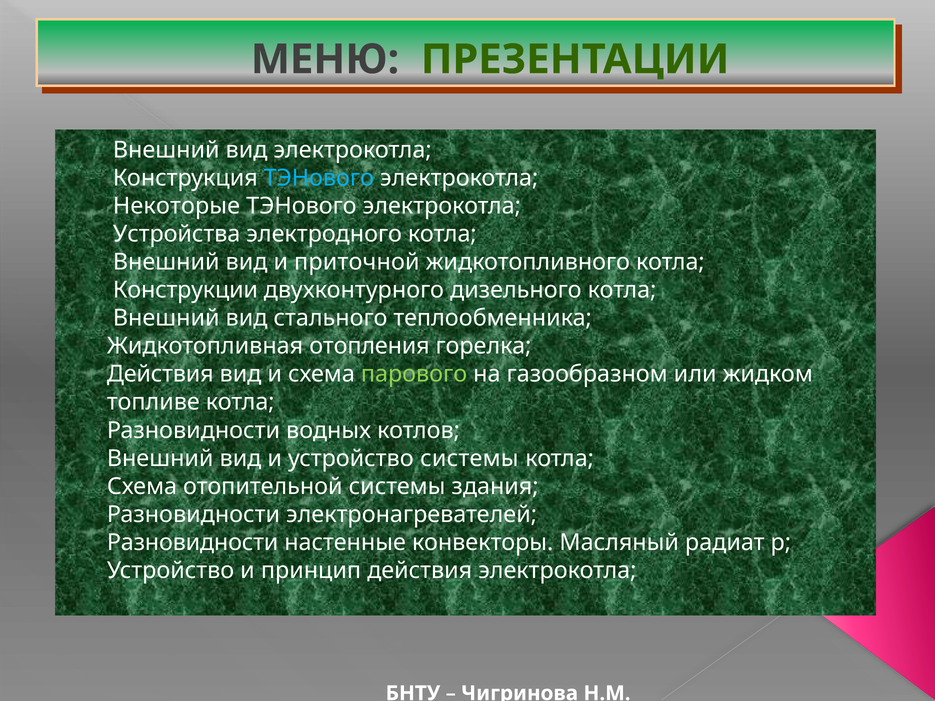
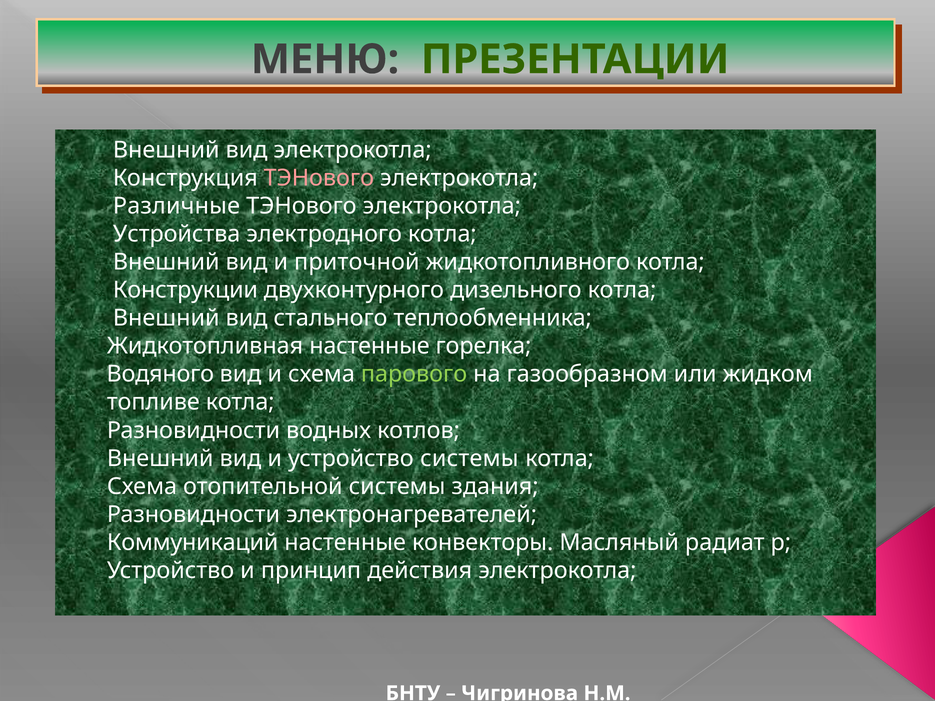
ТЭНового colour: light blue -> pink (319, 178)
Некоторые: Некоторые -> Различные (177, 206)
Жидкотопливная отопления: отопления -> настенные (369, 346)
Действия: Действия -> Водяного (160, 374)
Разновидности: Разновидности -> Коммуникаций (193, 543)
